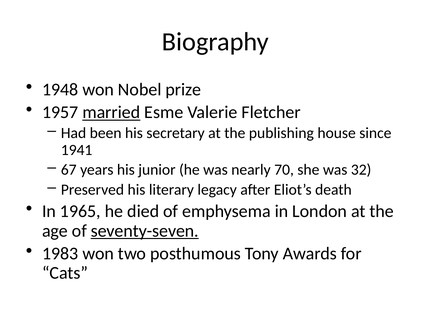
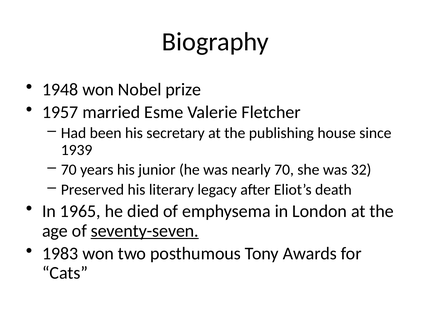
married underline: present -> none (111, 112)
1941: 1941 -> 1939 (77, 150)
67: 67 -> 70 (69, 170)
